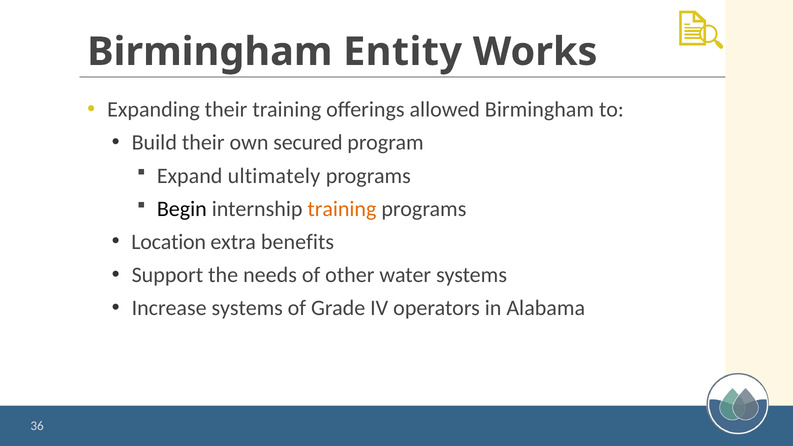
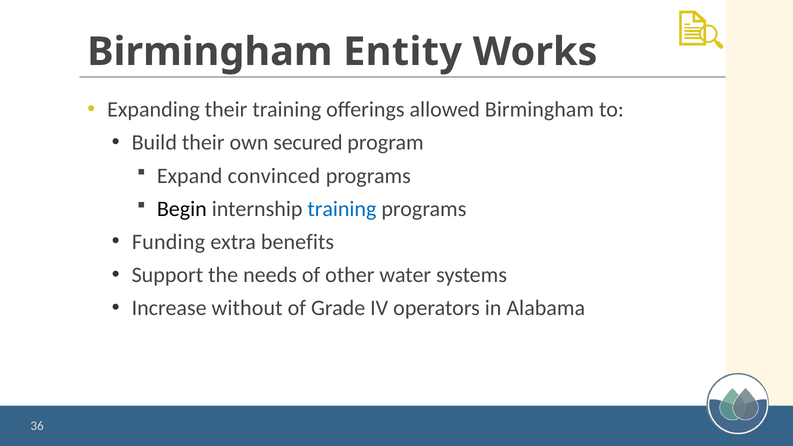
ultimately: ultimately -> convinced (274, 176)
training colour: orange -> blue (342, 209)
Location: Location -> Funding (168, 242)
Increase systems: systems -> without (247, 308)
